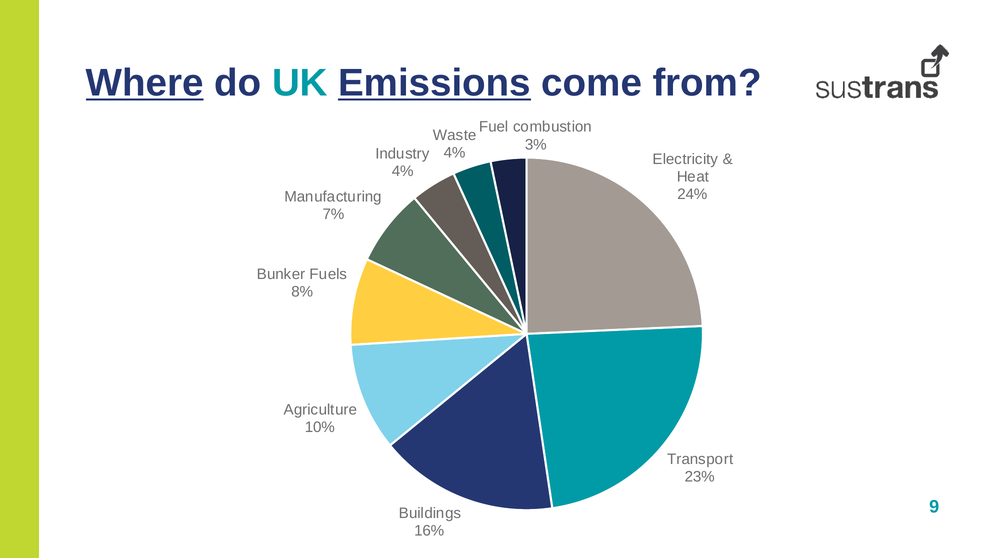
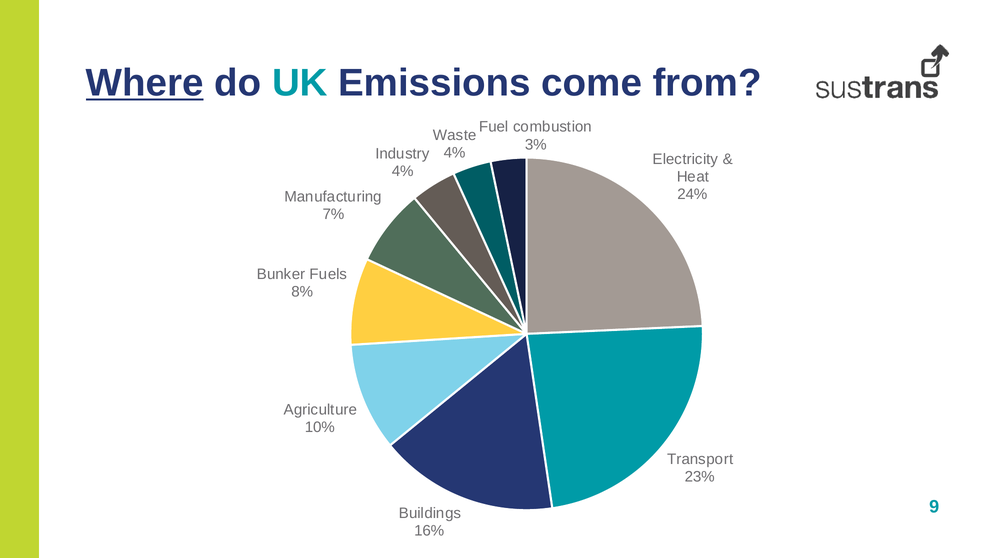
Emissions underline: present -> none (435, 83)
